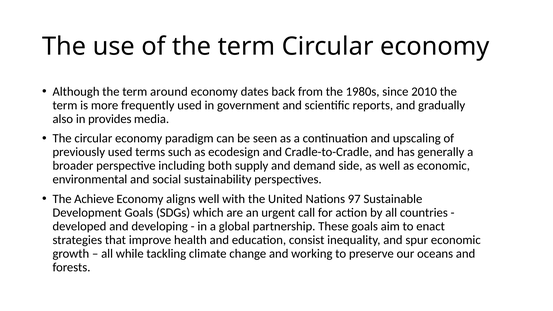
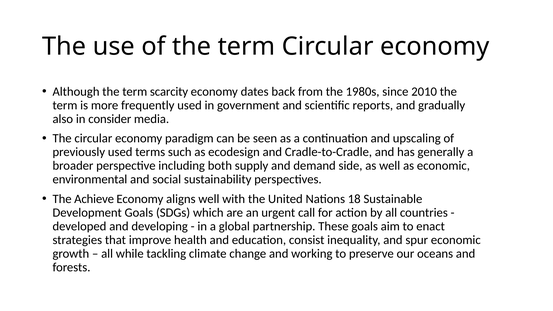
around: around -> scarcity (169, 92)
provides: provides -> consider (110, 119)
97: 97 -> 18 (354, 199)
